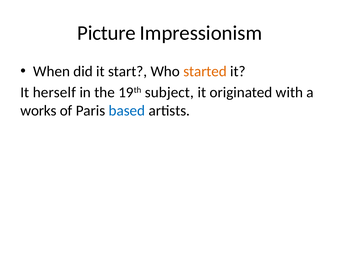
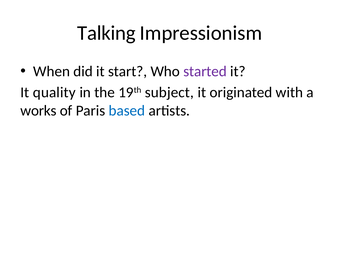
Picture: Picture -> Talking (106, 33)
started colour: orange -> purple (205, 71)
herself: herself -> quality (54, 92)
